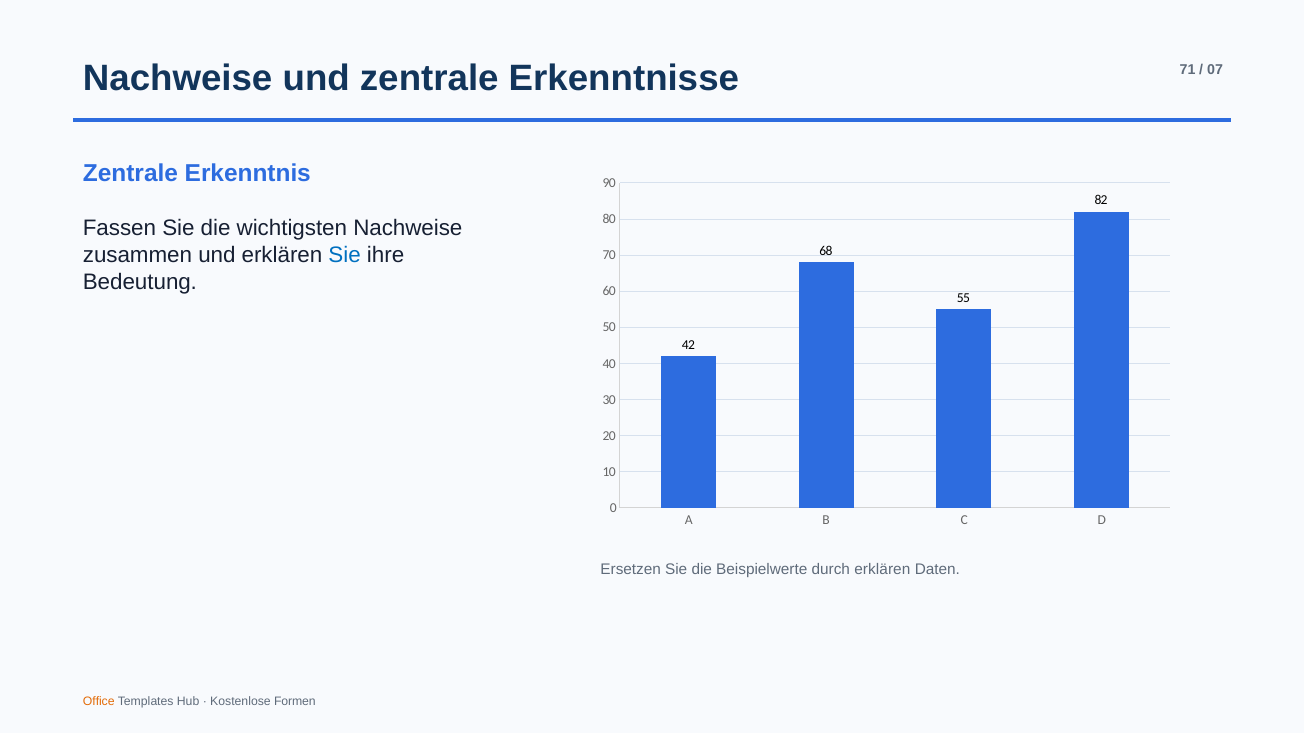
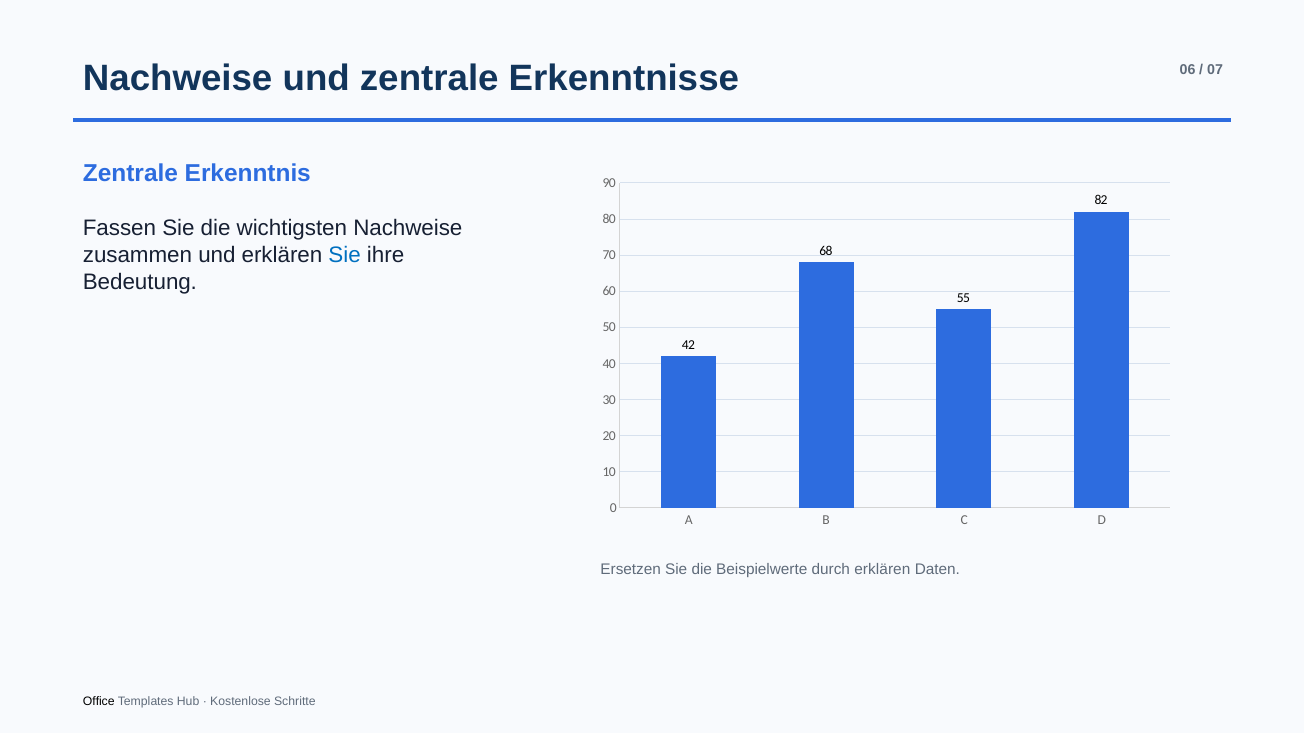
71: 71 -> 06 (1188, 69)
Office colour: orange -> black (99, 702)
Formen: Formen -> Schritte (295, 702)
